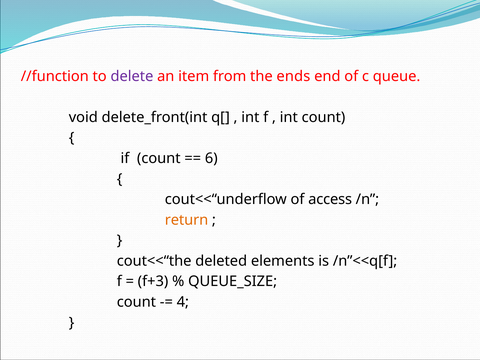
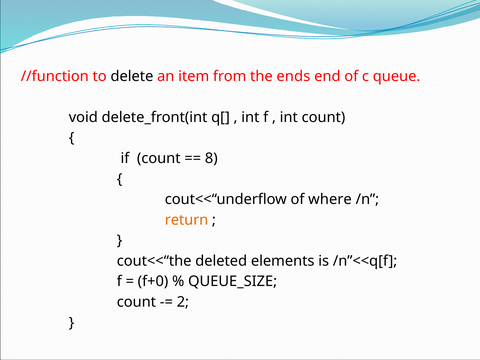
delete colour: purple -> black (132, 76)
6: 6 -> 8 (211, 158)
access: access -> where (330, 199)
f+3: f+3 -> f+0 (153, 281)
4: 4 -> 2 (183, 302)
